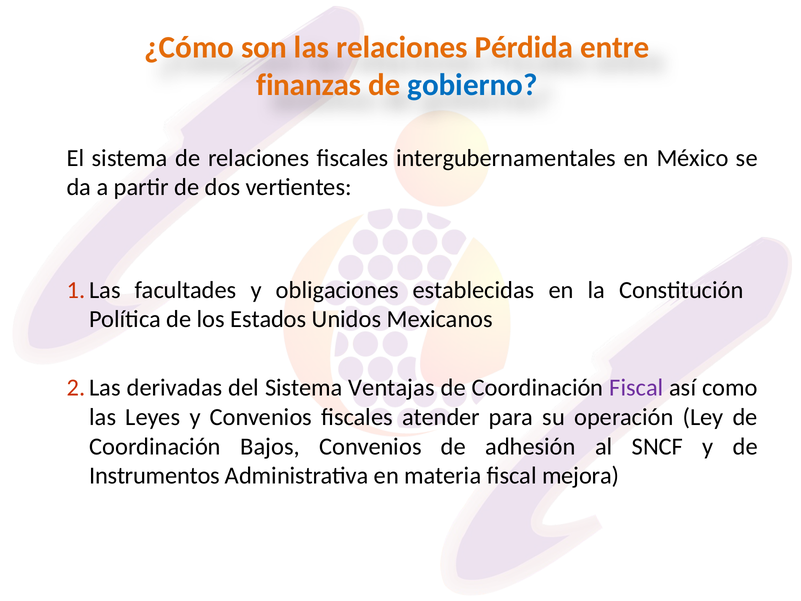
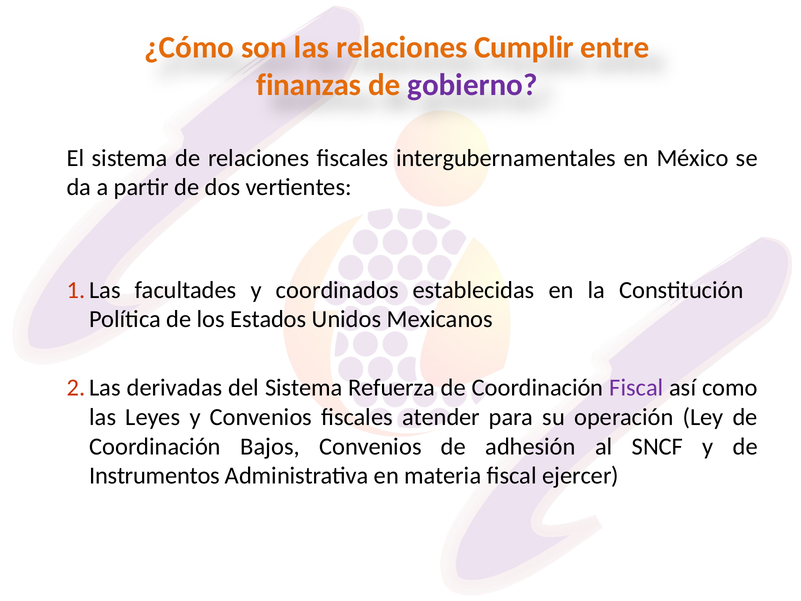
Pérdida: Pérdida -> Cumplir (524, 48)
gobierno colour: blue -> purple (472, 85)
obligaciones: obligaciones -> coordinados (337, 290)
Ventajas: Ventajas -> Refuerza (392, 388)
mejora: mejora -> ejercer (580, 476)
